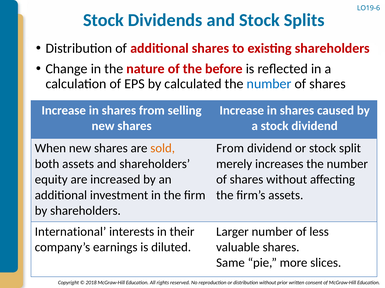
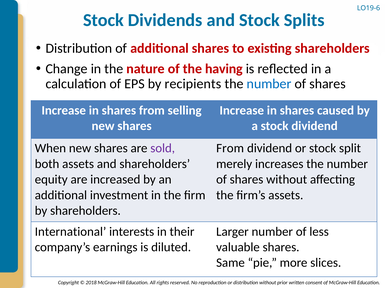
before: before -> having (224, 69)
calculated: calculated -> recipients (193, 84)
sold colour: orange -> purple (163, 149)
